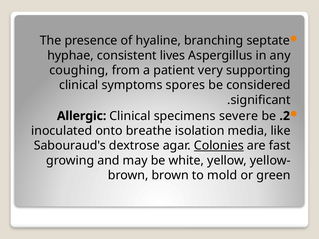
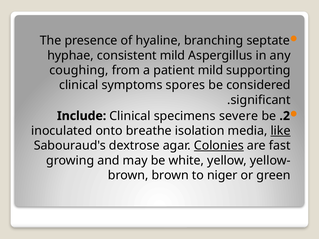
consistent lives: lives -> mild (172, 56)
patient very: very -> mild (211, 70)
Allergic: Allergic -> Include (82, 116)
like underline: none -> present (281, 131)
mold: mold -> niger (222, 175)
